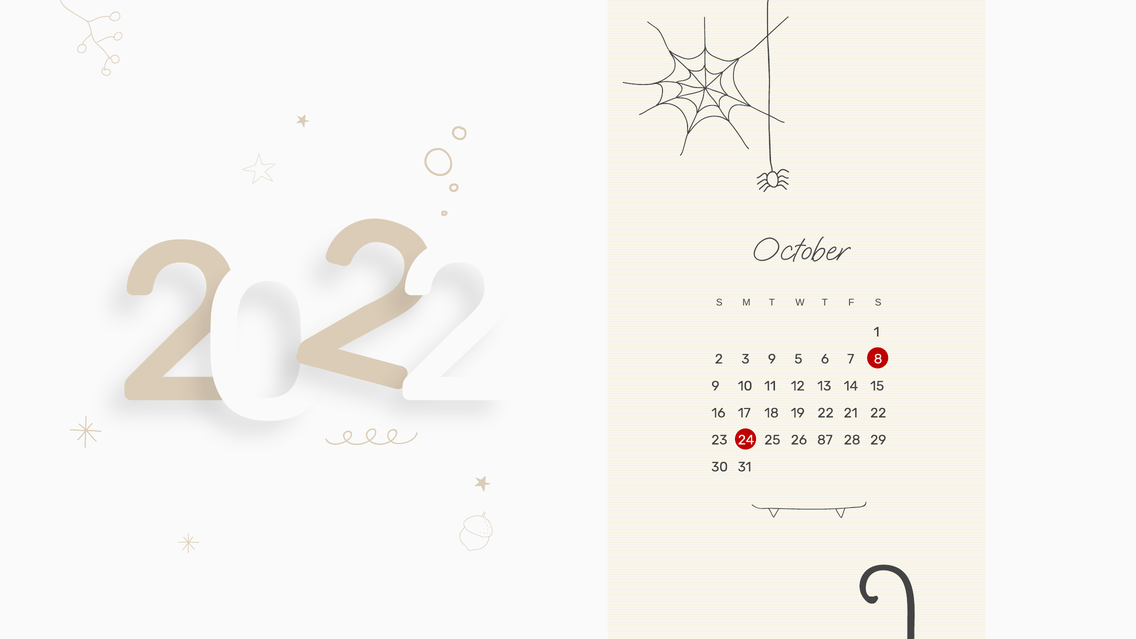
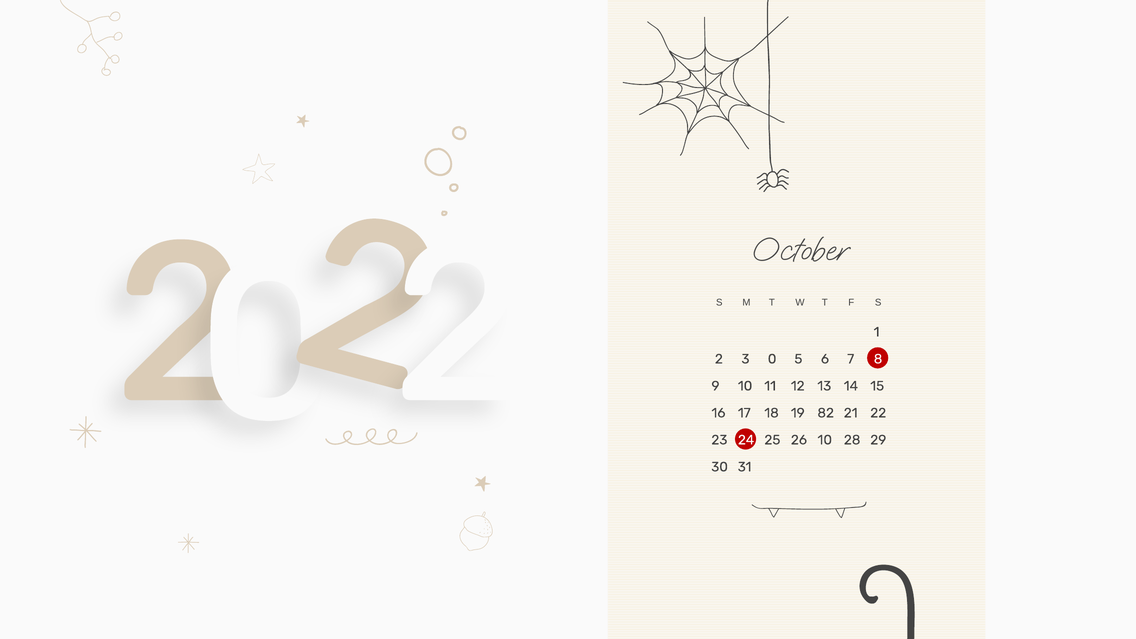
3 9: 9 -> 0 (772, 359)
19 22: 22 -> 82 (826, 413)
26 87: 87 -> 10 (825, 440)
